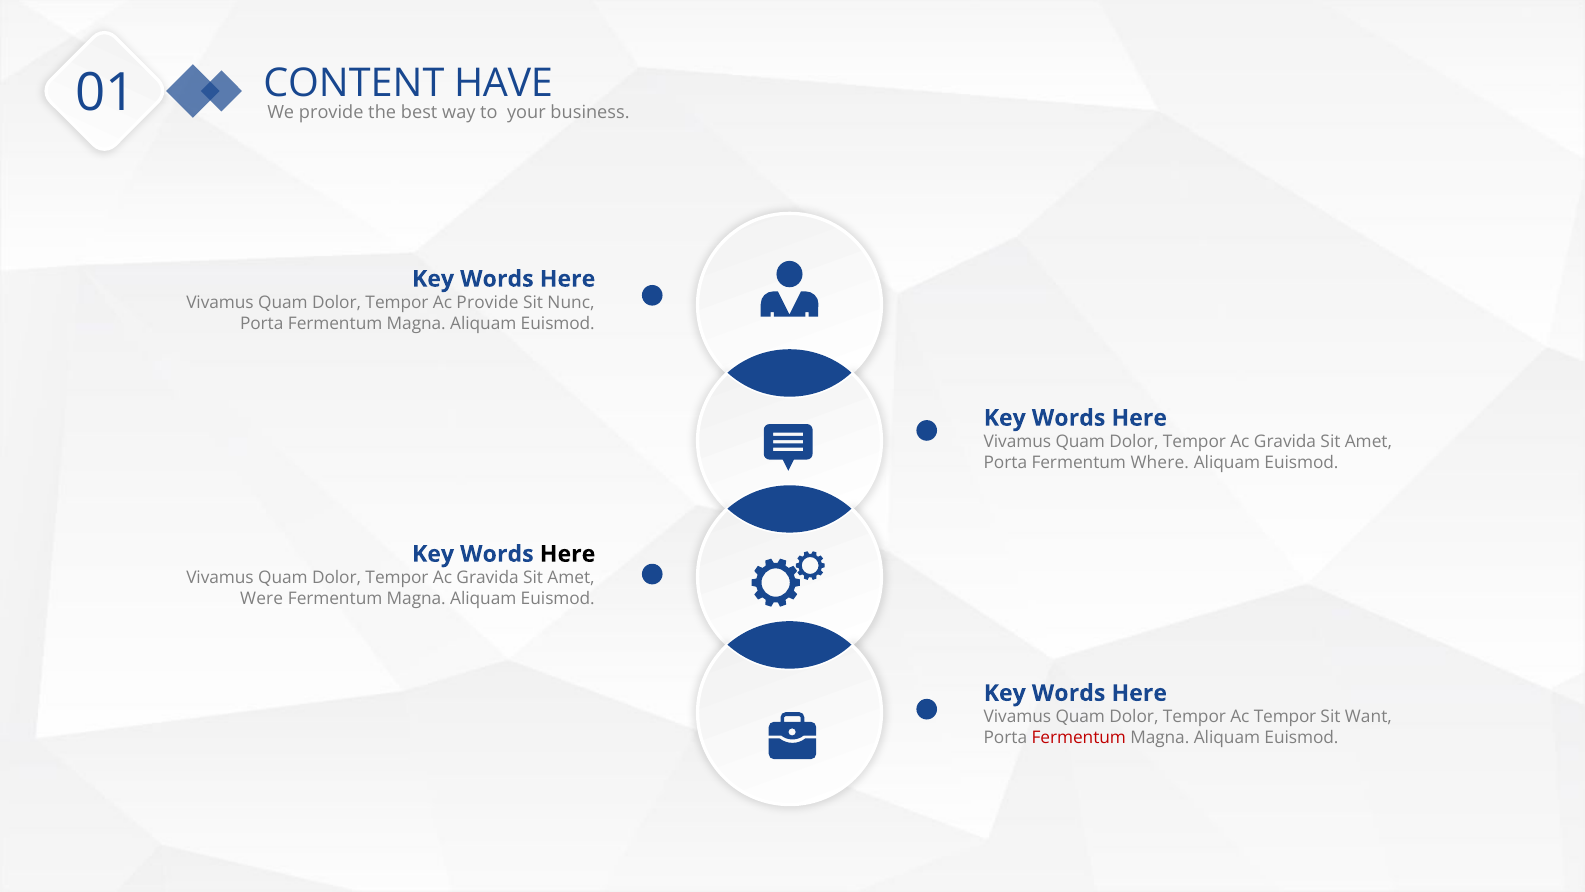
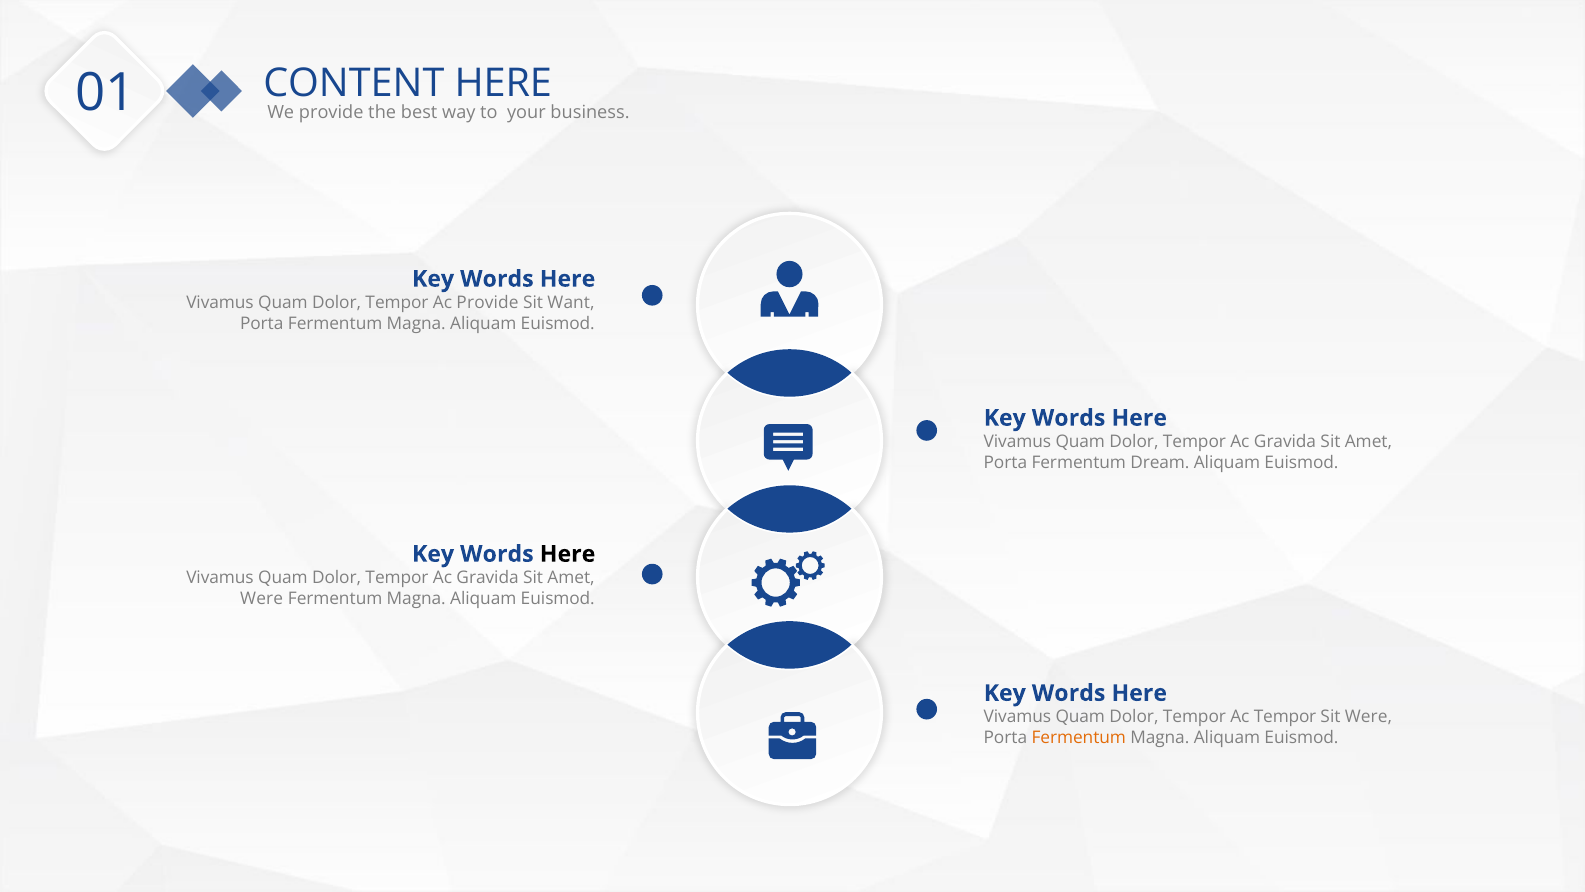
CONTENT HAVE: HAVE -> HERE (503, 84)
Nunc: Nunc -> Want (571, 303)
Where: Where -> Dream (1160, 462)
Sit Want: Want -> Were (1368, 717)
Fermentum colour: red -> orange (1079, 737)
